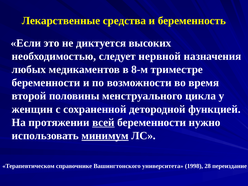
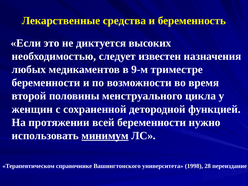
нервной: нервной -> известен (160, 56)
8-м: 8-м -> 9-м (140, 69)
всей underline: present -> none (103, 122)
